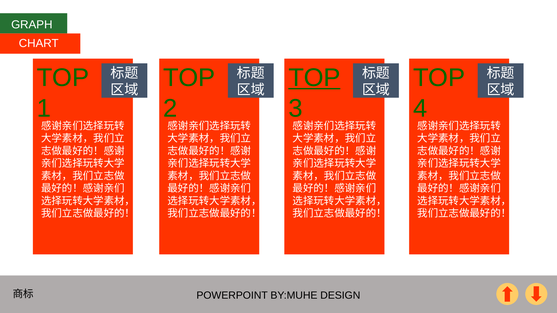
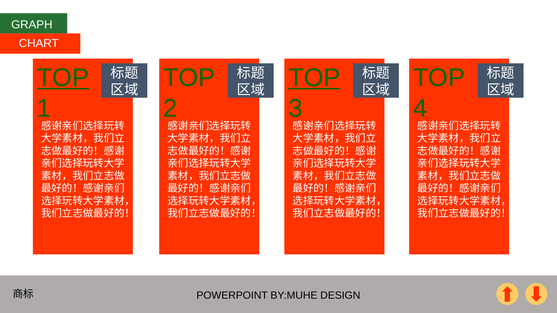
TOP underline: none -> present (63, 78)
